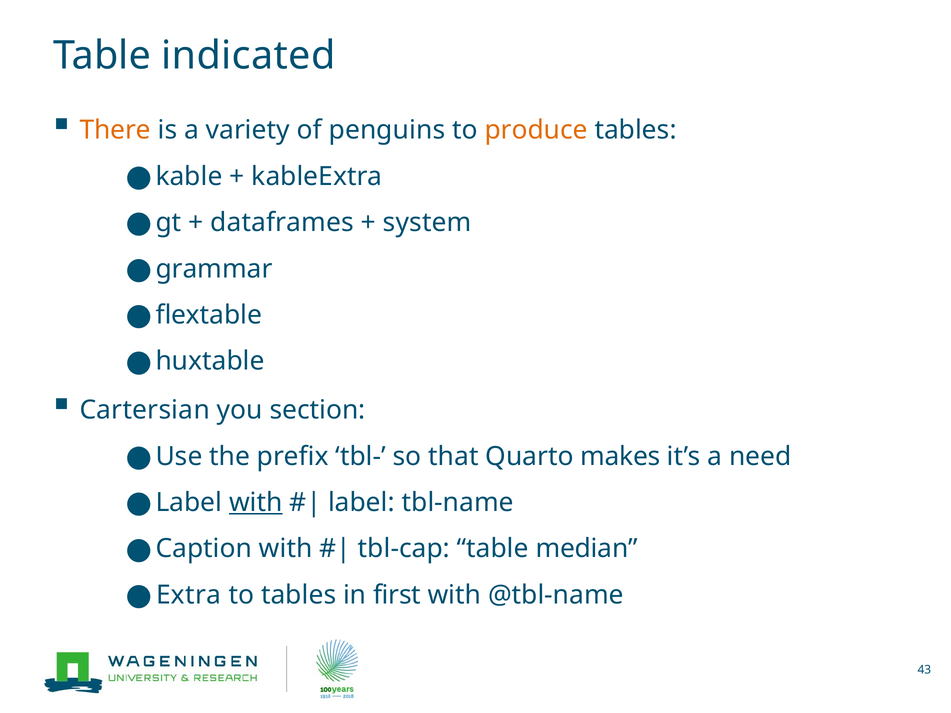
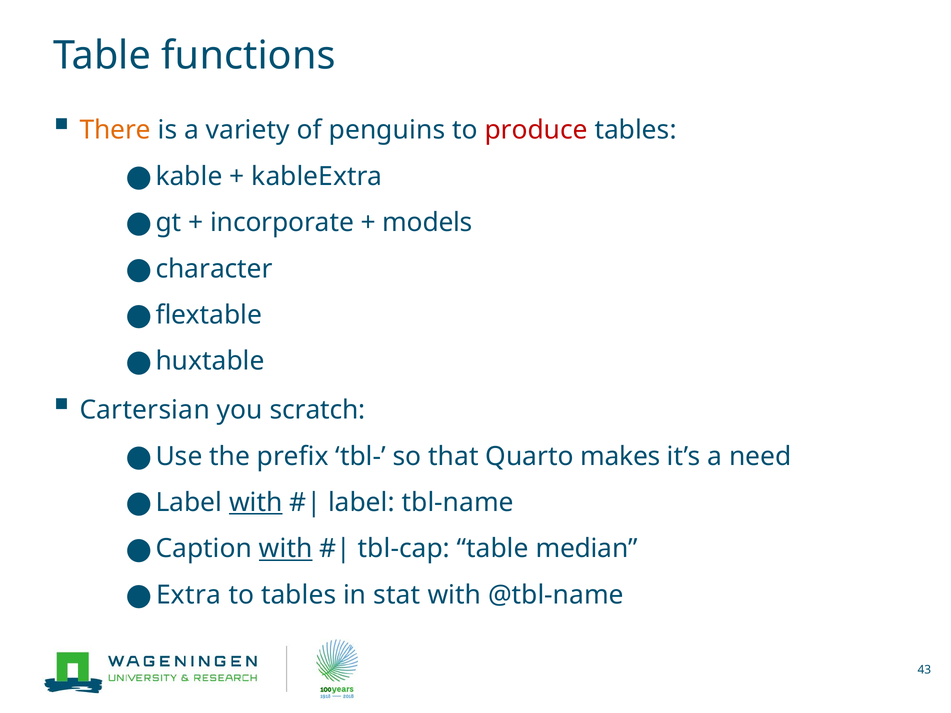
indicated: indicated -> functions (248, 56)
produce colour: orange -> red (536, 130)
dataframes: dataframes -> incorporate (282, 223)
system: system -> models (427, 223)
grammar: grammar -> character (214, 269)
section: section -> scratch (318, 410)
with underline: none -> present (286, 549)
first: first -> stat (397, 595)
